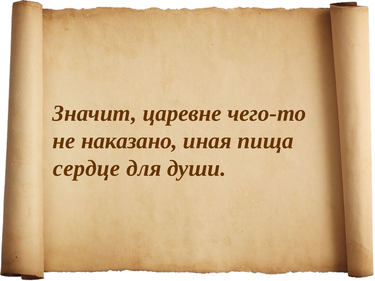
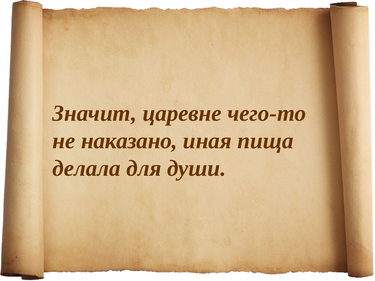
сердце: сердце -> делала (87, 169)
